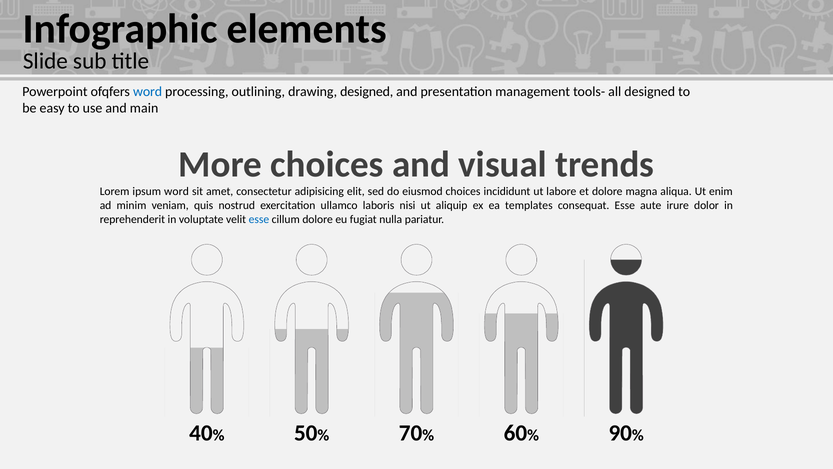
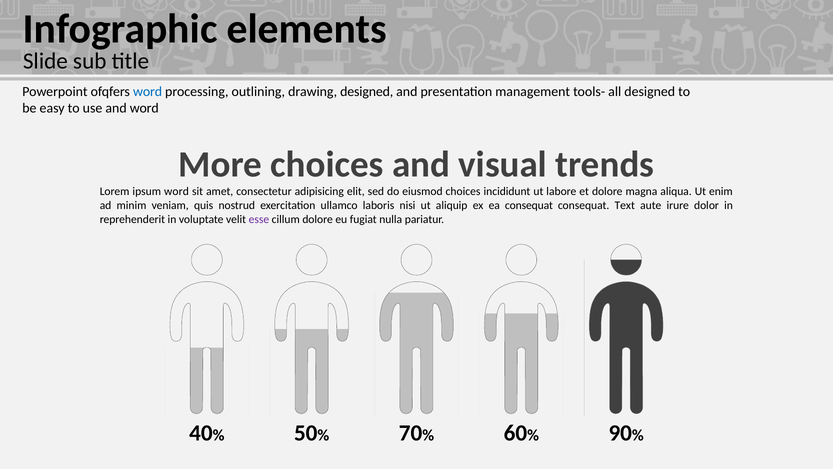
and main: main -> word (144, 108)
ea templates: templates -> consequat (529, 205)
consequat Esse: Esse -> Text (625, 205)
esse colour: blue -> purple (259, 219)
